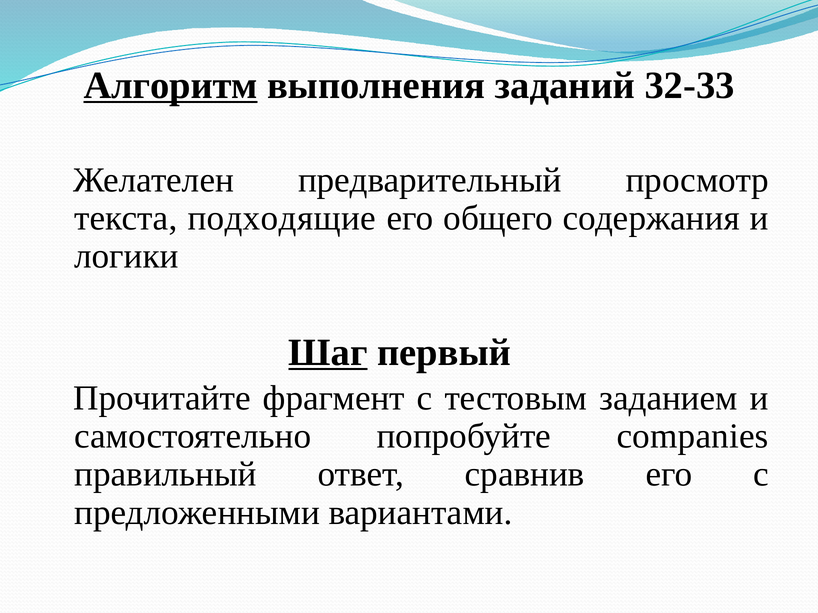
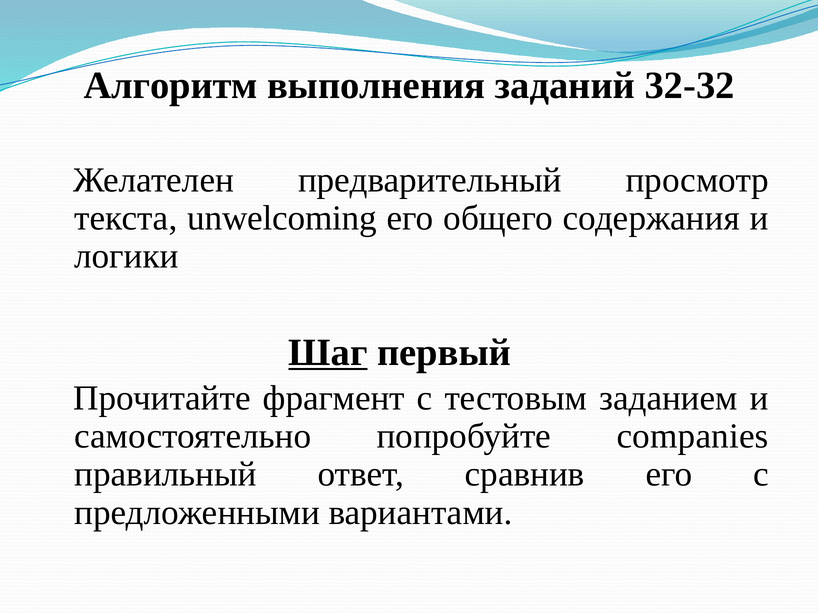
Алгоритм underline: present -> none (171, 85)
32-33: 32-33 -> 32-32 (690, 85)
подходящие: подходящие -> unwelcoming (282, 218)
